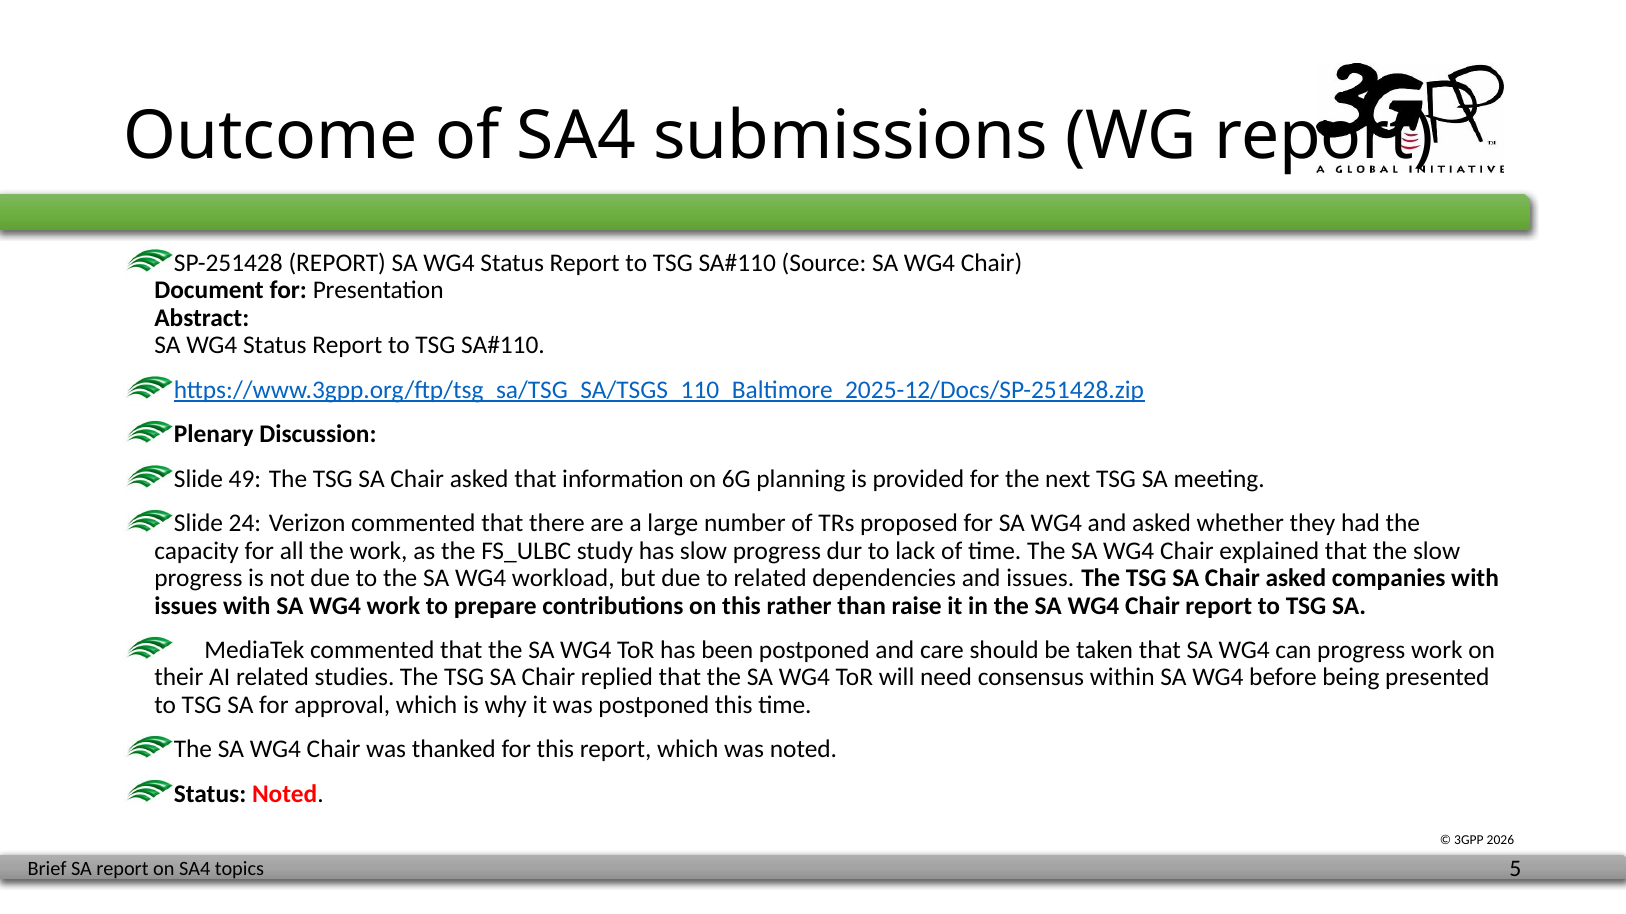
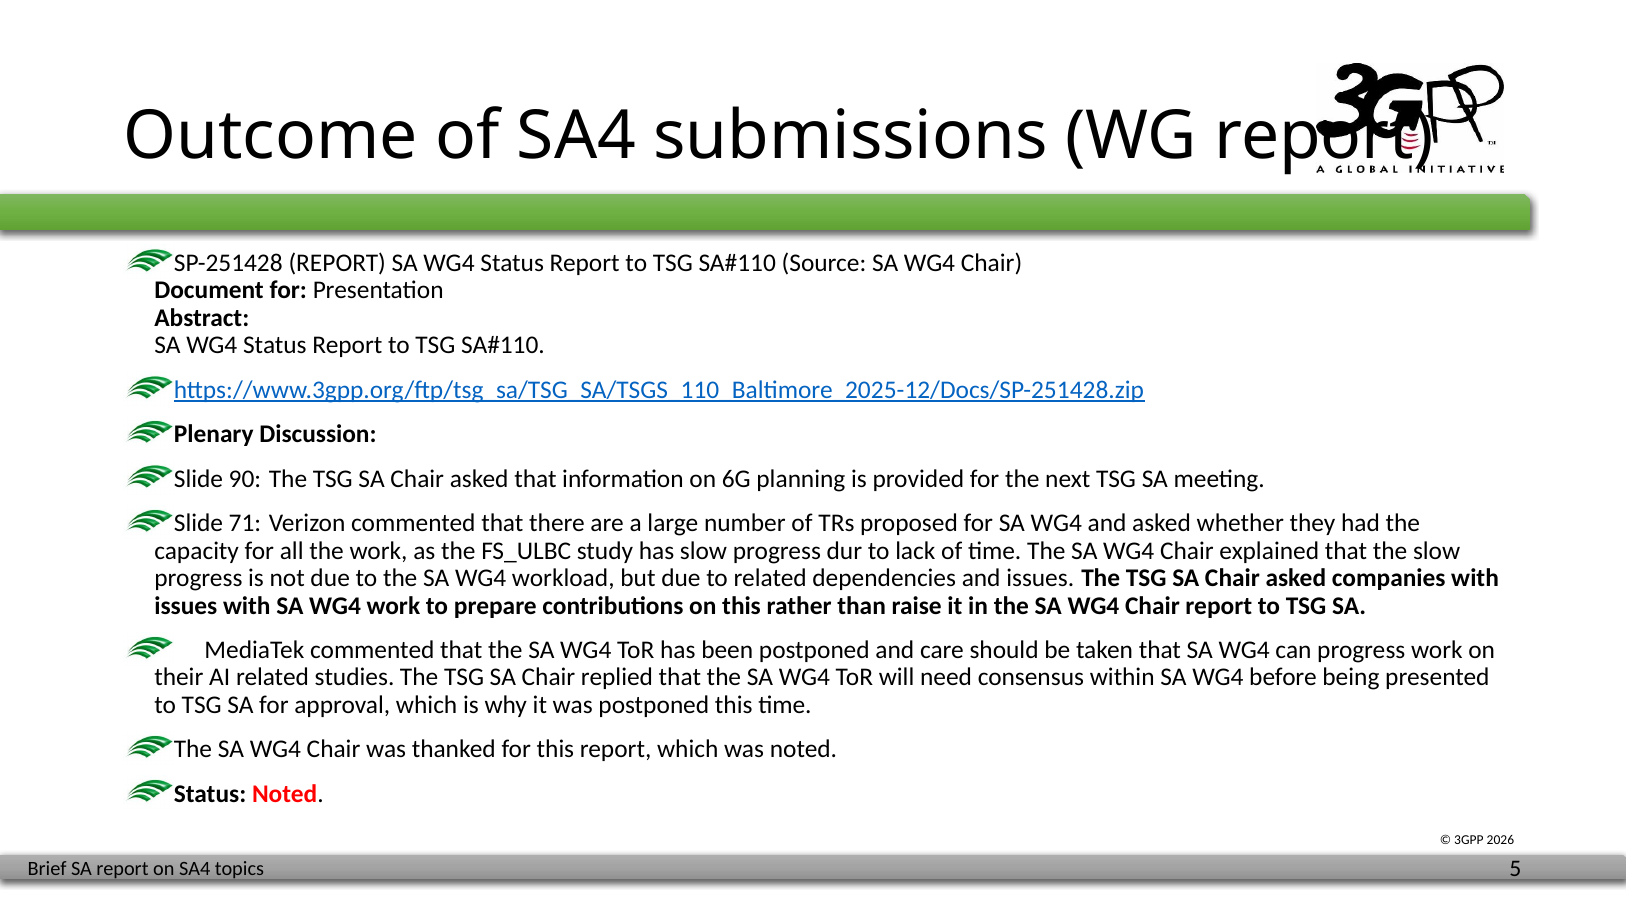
49: 49 -> 90 (245, 479)
24: 24 -> 71 (245, 524)
